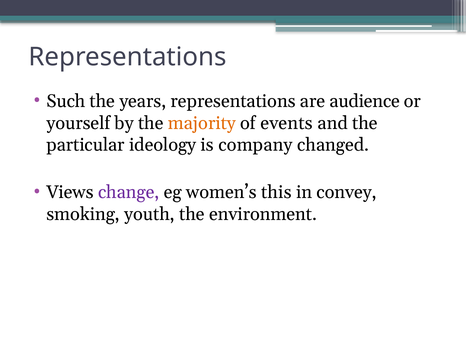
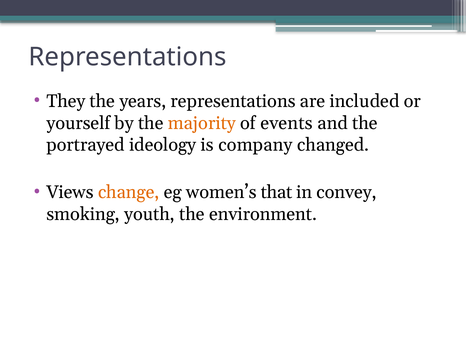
Such: Such -> They (66, 101)
audience: audience -> included (364, 101)
particular: particular -> portrayed (86, 145)
change colour: purple -> orange (129, 192)
this: this -> that (276, 192)
